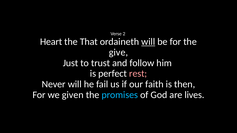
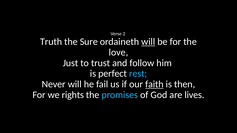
Heart: Heart -> Truth (51, 42)
That: That -> Sure (89, 42)
give: give -> love (118, 52)
rest colour: pink -> light blue (138, 74)
faith underline: none -> present (154, 84)
given: given -> rights (73, 95)
